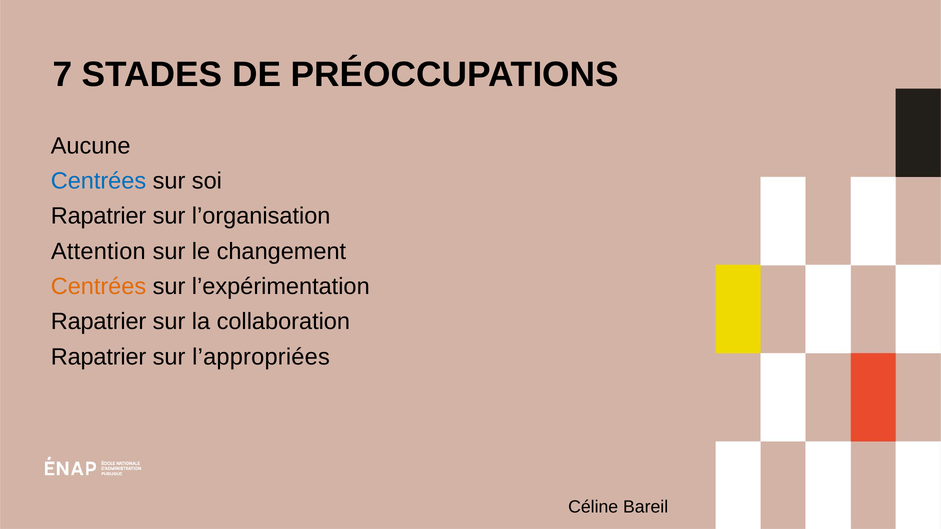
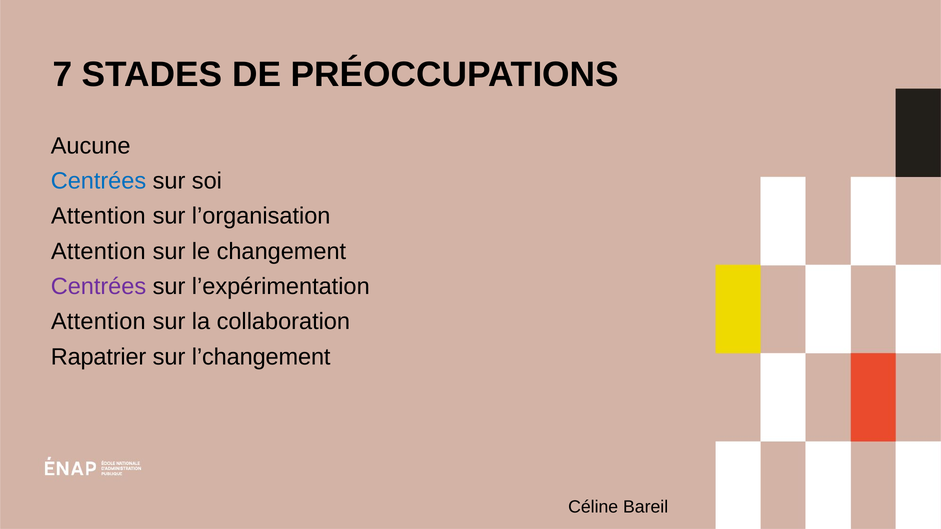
Rapatrier: Rapatrier -> Attention (98, 216)
Centrées colour: orange -> purple (98, 287)
Rapatrier: Rapatrier -> Attention (98, 322)
l’appropriées: l’appropriées -> l’changement (261, 357)
